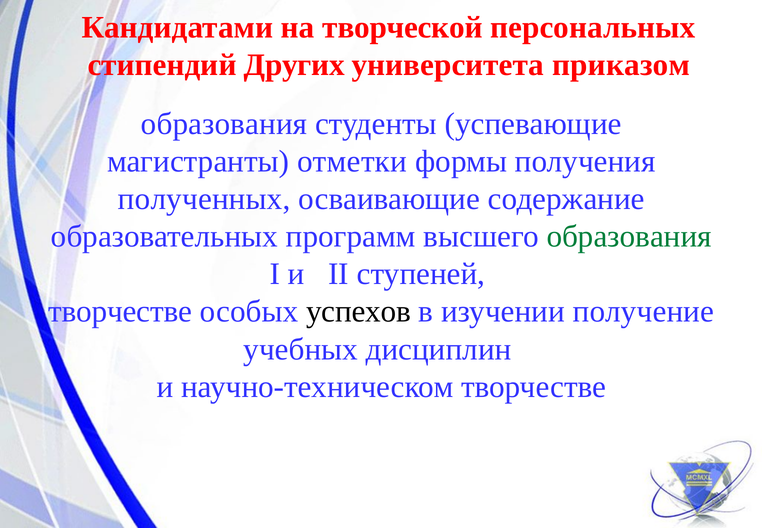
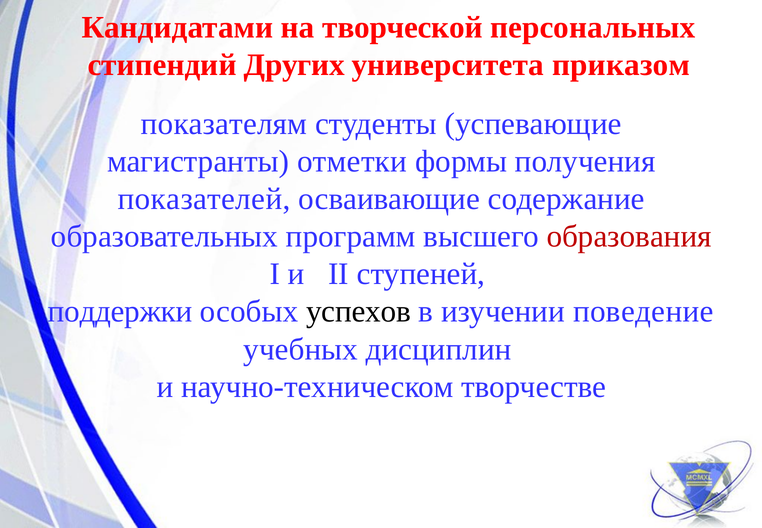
образования: образования -> показателям (224, 124)
полученных: полученных -> показателей (204, 199)
образования colour: green -> red (629, 236)
творчестве: творчестве -> поддержки (120, 311)
получение: получение -> поведение (643, 311)
